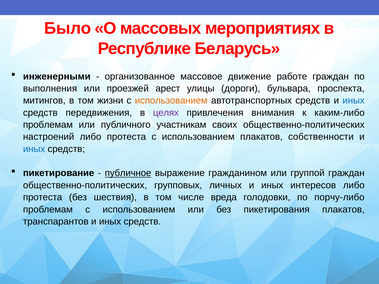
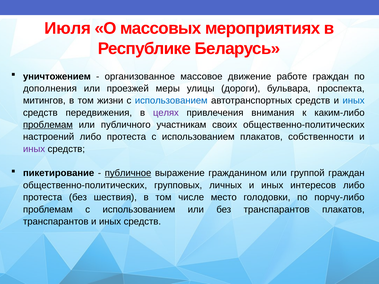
Было: Было -> Июля (68, 28)
инженерными: инженерными -> уничтожением (57, 76)
выполнения: выполнения -> дополнения (50, 89)
арест: арест -> меры (168, 89)
использованием colour: orange -> blue (171, 101)
проблемам underline: none -> present (48, 125)
иных colour: blue -> purple (34, 149)
вреда: вреда -> место (224, 197)
без пикетирования: пикетирования -> транспарантов (277, 210)
